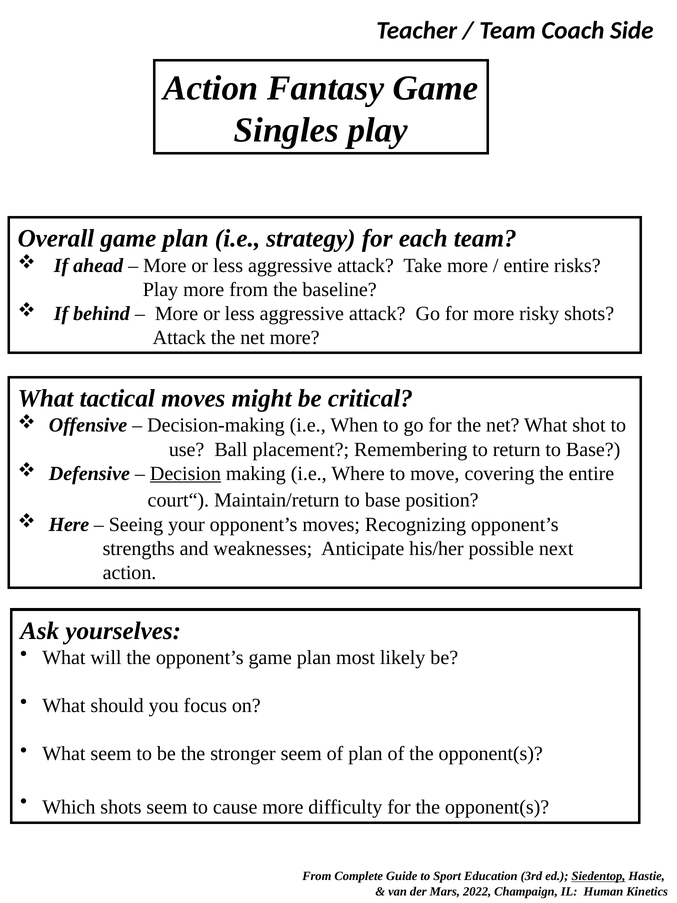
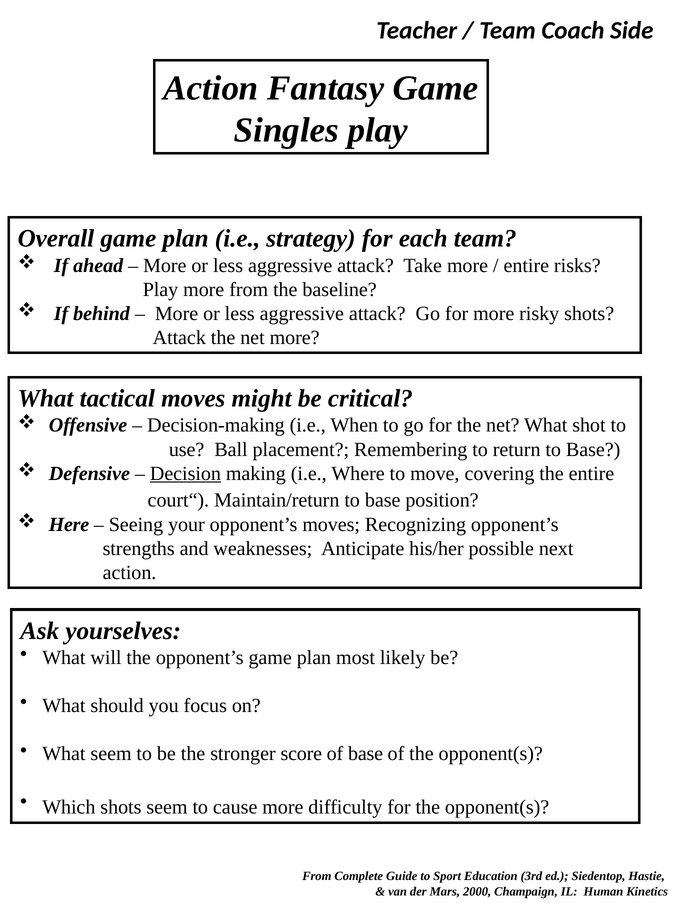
stronger seem: seem -> score (301, 753)
of plan: plan -> base (366, 753)
Siedentop underline: present -> none (598, 876)
2022: 2022 -> 2000 (477, 891)
